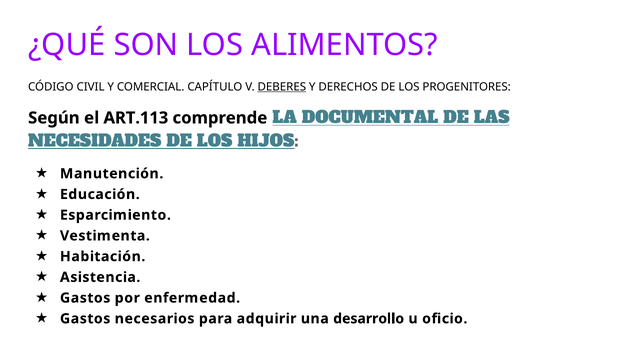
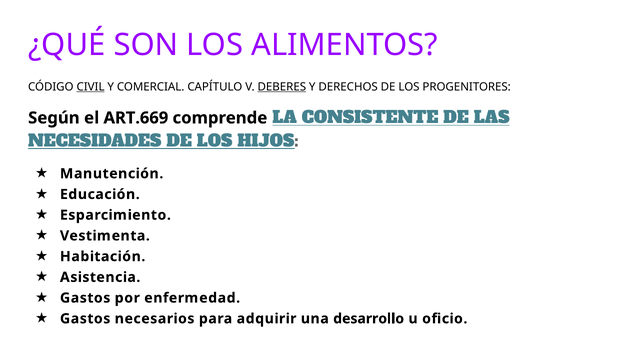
CIVIL underline: none -> present (91, 87)
ART.113: ART.113 -> ART.669 (136, 118)
DOCUMENTAL: DOCUMENTAL -> CONSISTENTE (370, 118)
